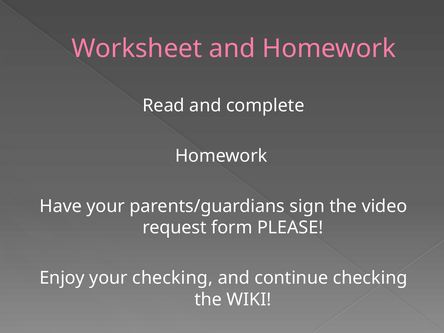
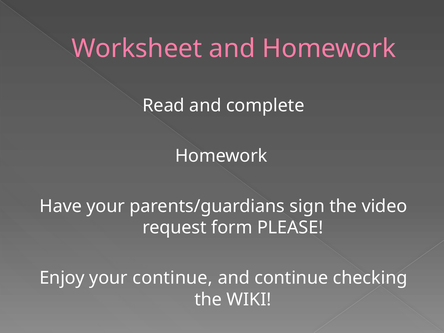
your checking: checking -> continue (173, 278)
